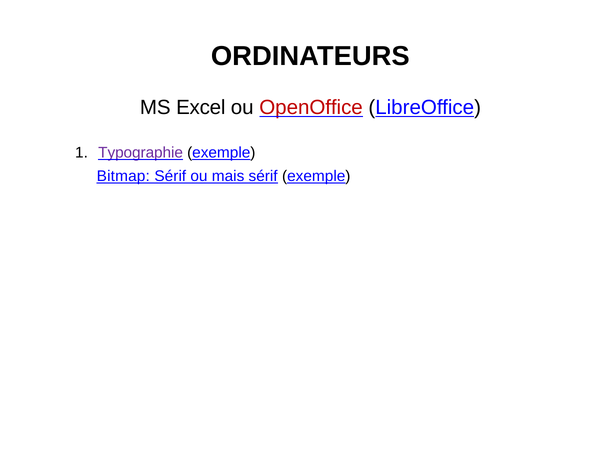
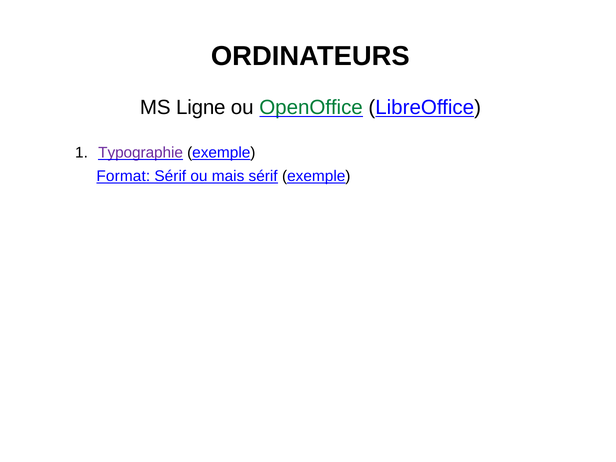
Excel: Excel -> Ligne (201, 107)
OpenOffice colour: red -> green (311, 107)
Bitmap: Bitmap -> Format (123, 176)
